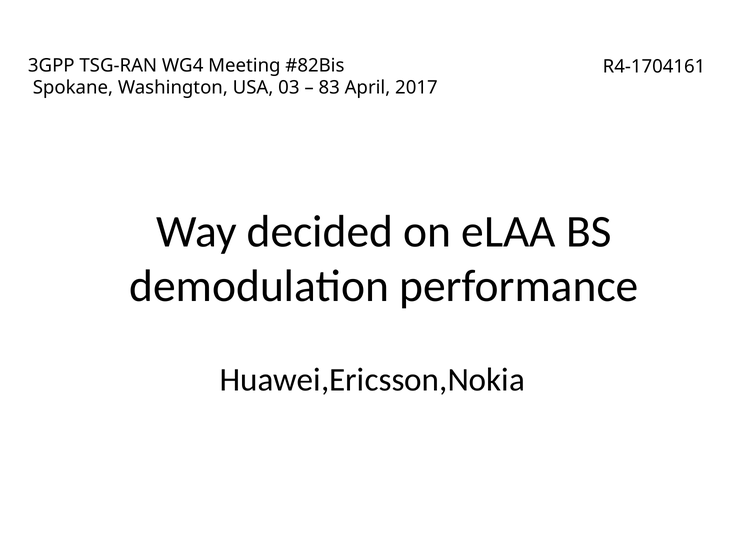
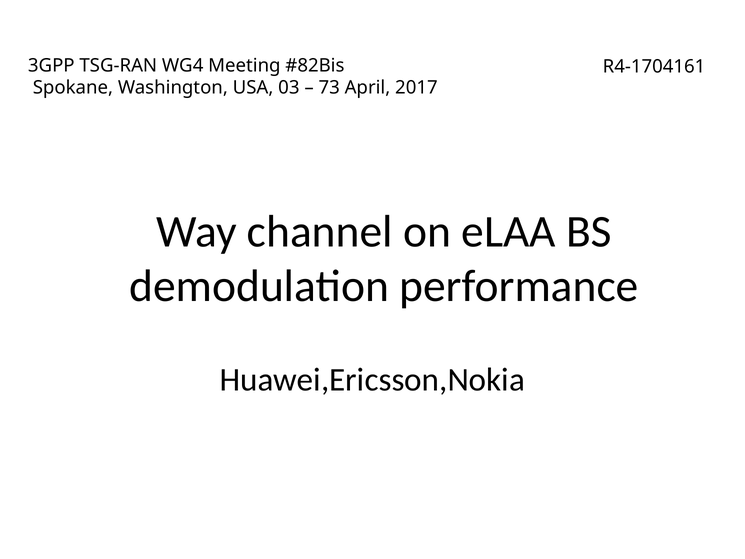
83: 83 -> 73 (329, 88)
decided: decided -> channel (320, 231)
